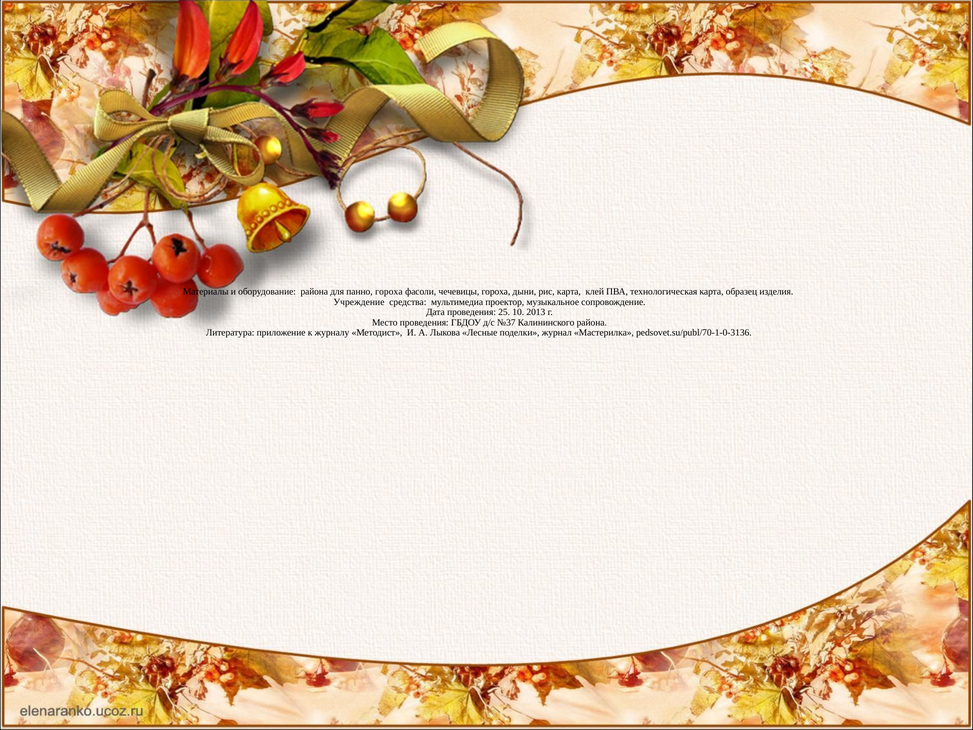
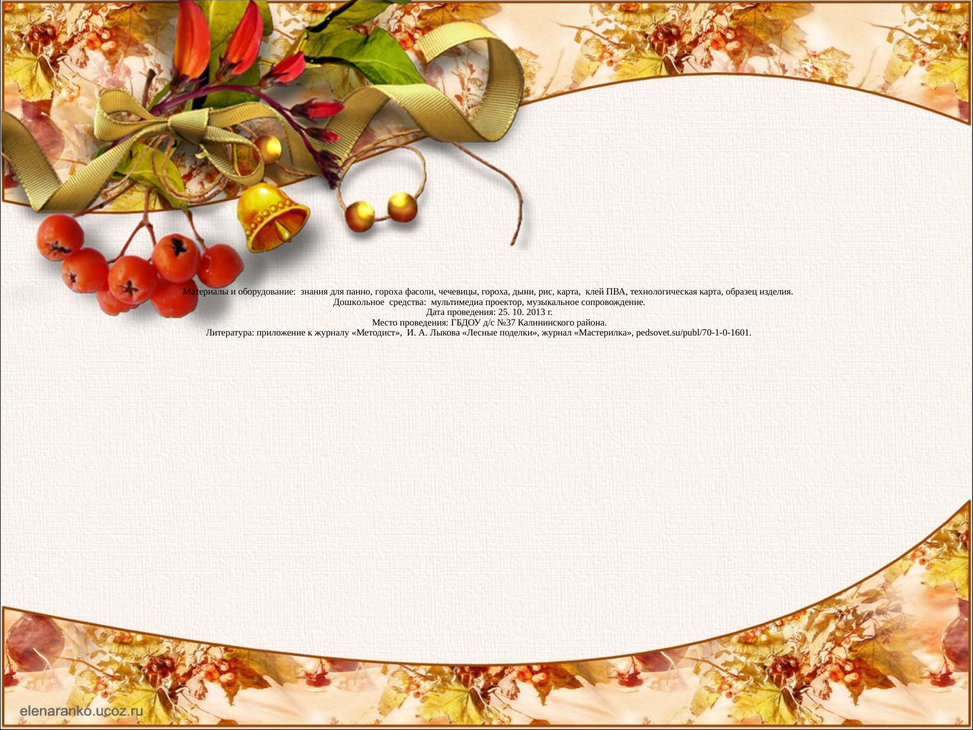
оборудование района: района -> знания (314, 292)
Учреждение: Учреждение -> Дошкольное (359, 302)
pedsovet.su/publ/70-1-0-3136: pedsovet.su/publ/70-1-0-3136 -> pedsovet.su/publ/70-1-0-1601 (694, 333)
